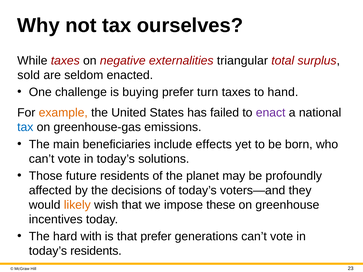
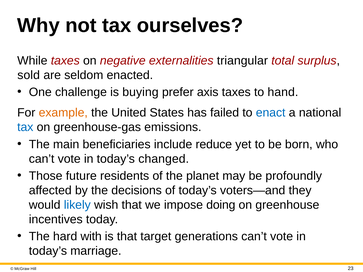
turn: turn -> axis (208, 92)
enact colour: purple -> blue (271, 113)
effects: effects -> reduce (214, 144)
solutions: solutions -> changed (164, 159)
likely colour: orange -> blue (77, 205)
these: these -> doing (221, 205)
that prefer: prefer -> target (156, 237)
today’s residents: residents -> marriage (96, 251)
